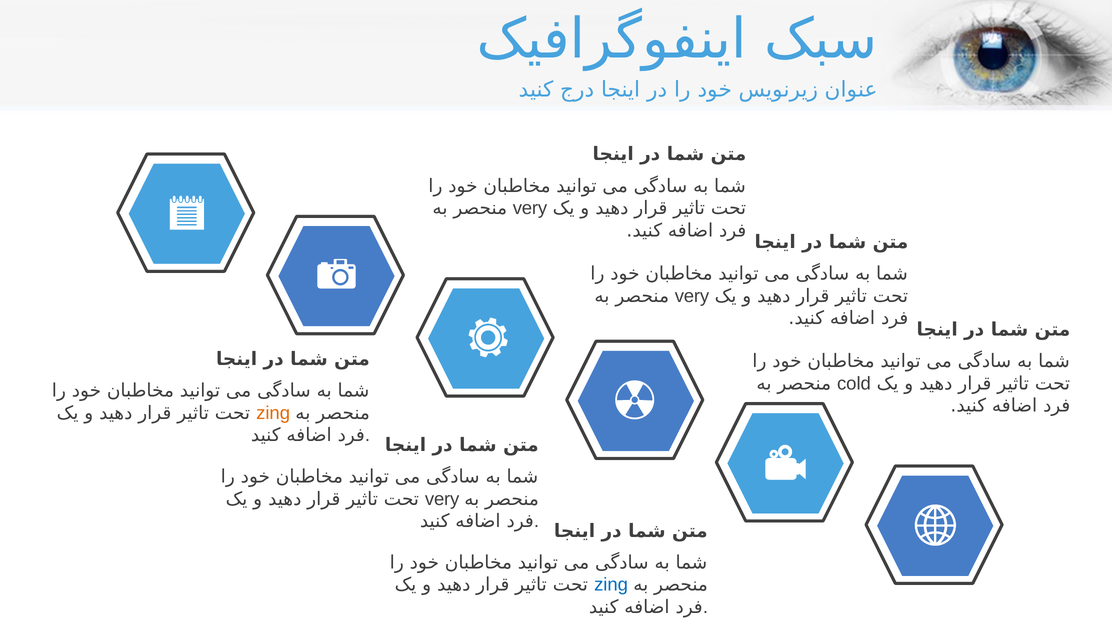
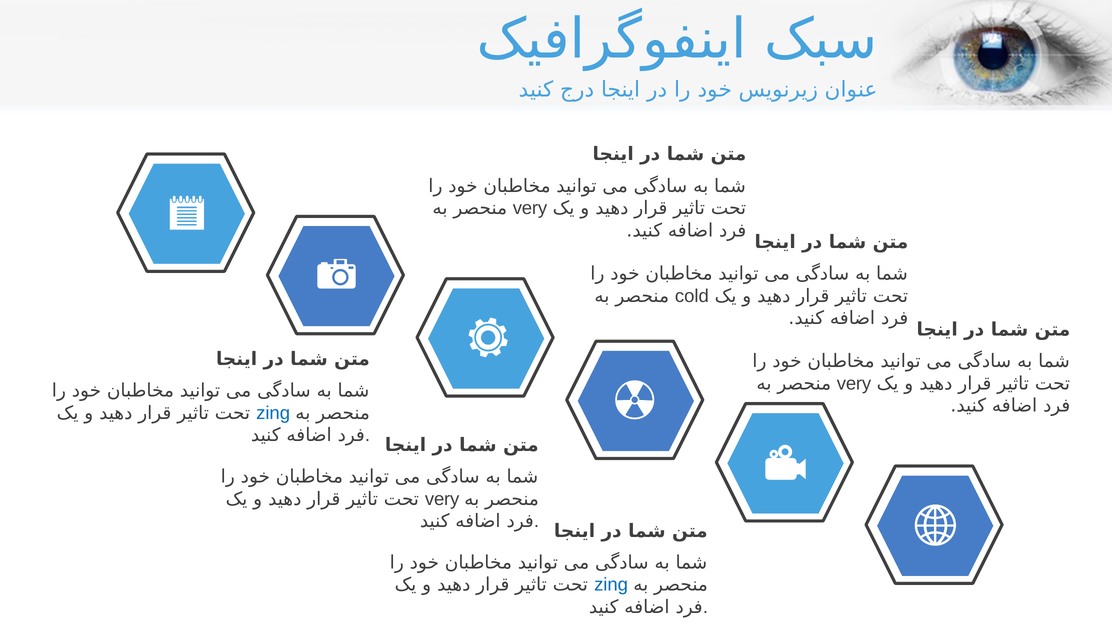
very: very -> cold (692, 296)
cold: cold -> very (854, 383)
zing colour: orange -> blue (273, 413)
